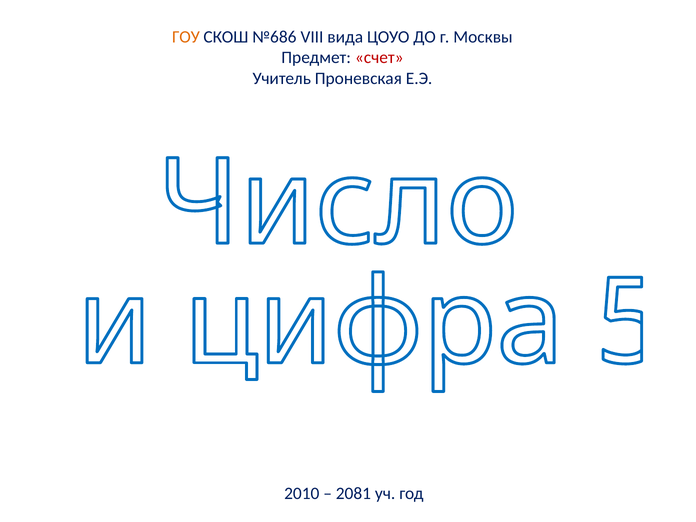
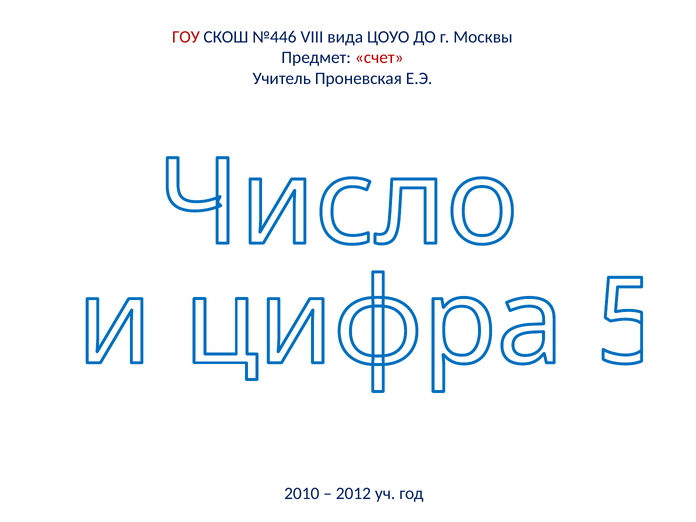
ГОУ colour: orange -> red (186, 37)
№686: №686 -> №446 (274, 37)
2081: 2081 -> 2012 (353, 494)
